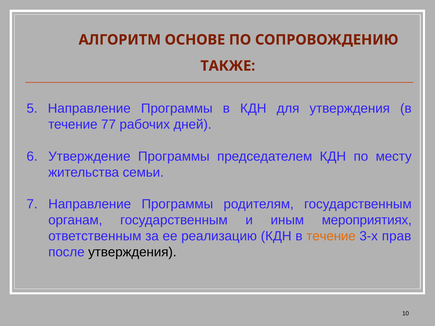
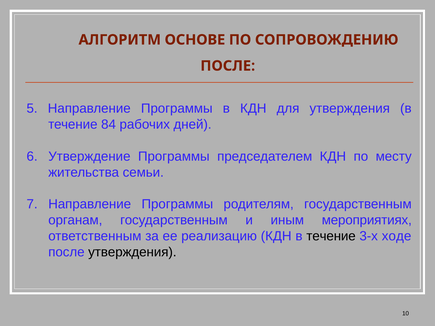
ТАКЖЕ: ТАКЖЕ -> ПОСЛЕ (228, 66)
77: 77 -> 84 (109, 125)
течение colour: orange -> black (331, 236)
прав: прав -> ходе (397, 236)
